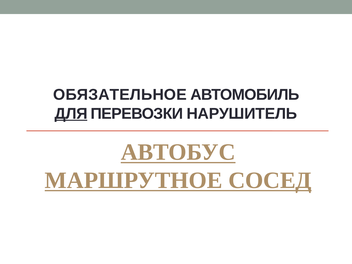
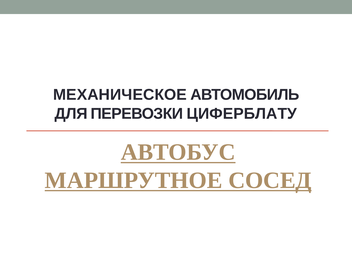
ОБЯЗАТЕЛЬНОЕ: ОБЯЗАТЕЛЬНОЕ -> МЕХАНИЧЕСКОЕ (120, 95)
ДЛЯ underline: present -> none (71, 114)
НАРУШИТЕЛЬ: НАРУШИТЕЛЬ -> ЦИФЕРБЛАТУ (242, 114)
